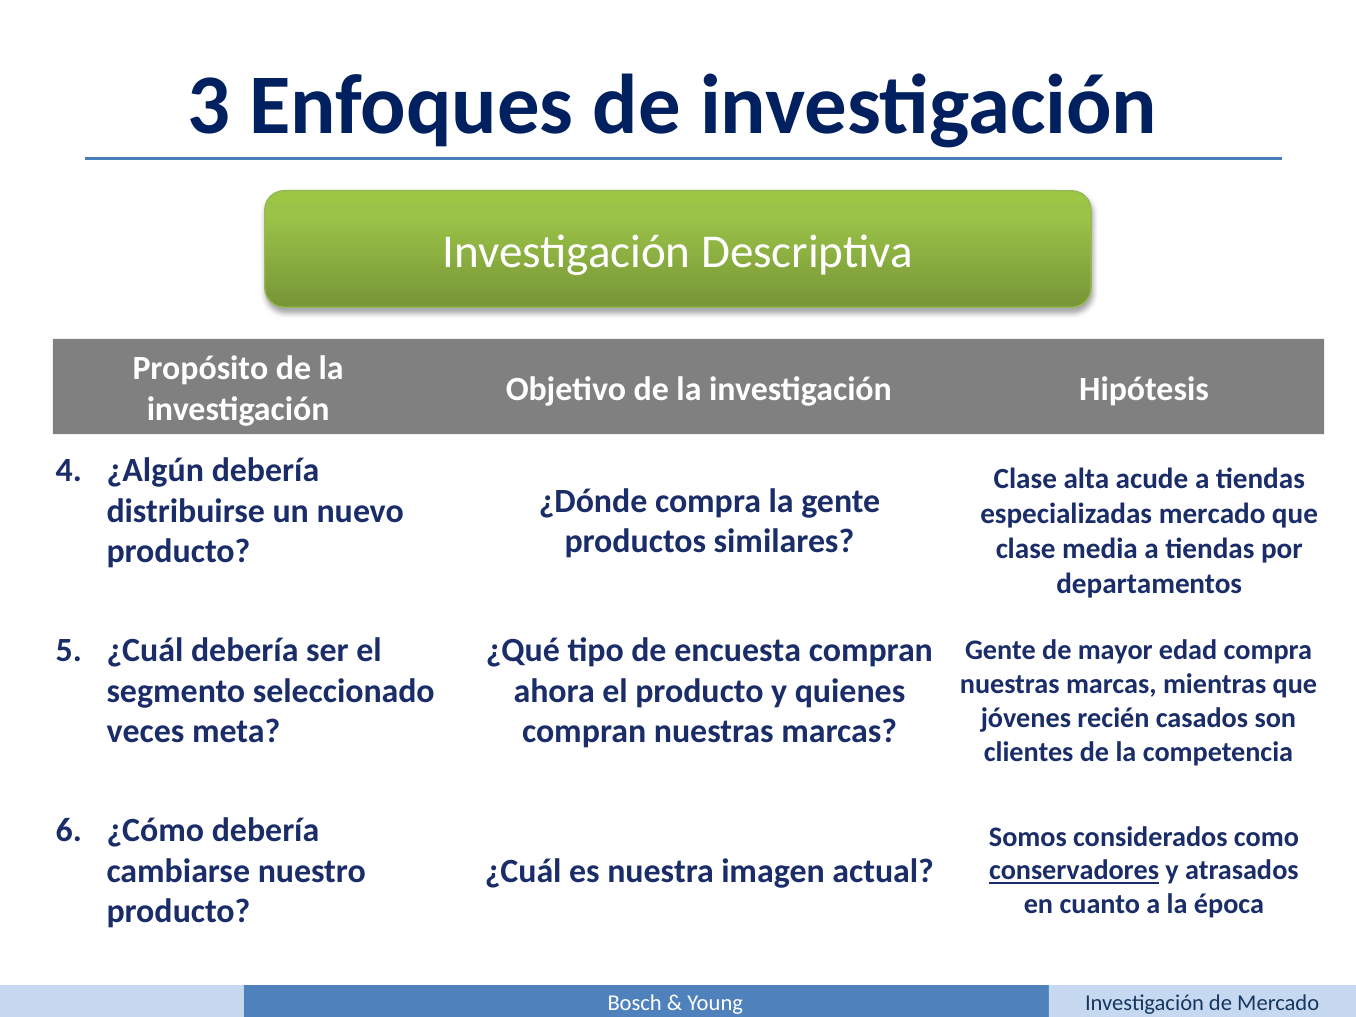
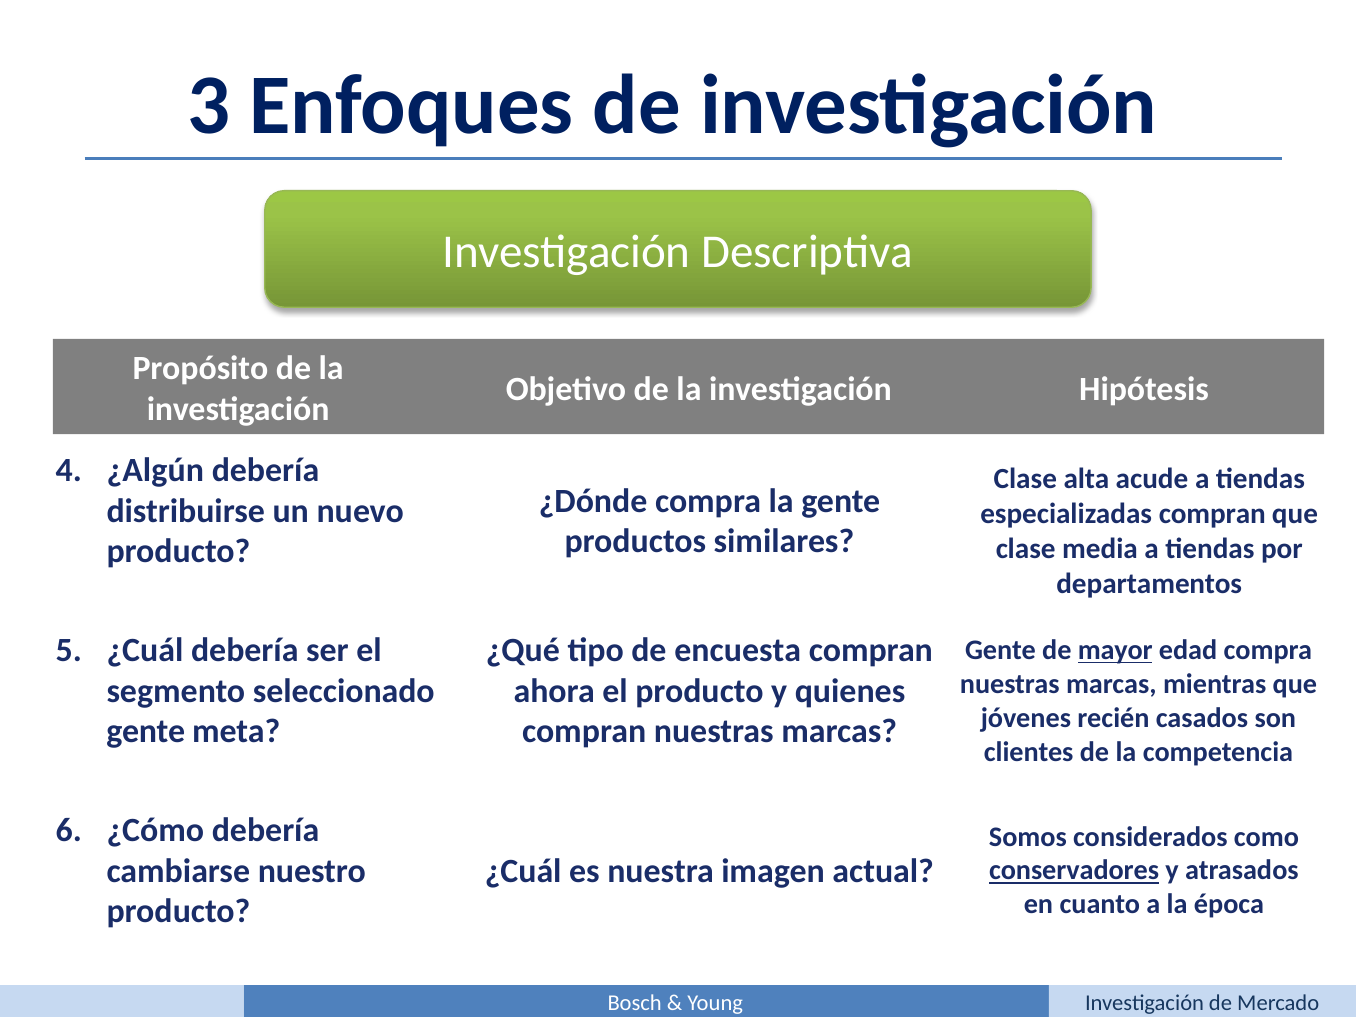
especializadas mercado: mercado -> compran (1212, 514)
mayor underline: none -> present (1115, 650)
veces: veces -> gente (146, 732)
